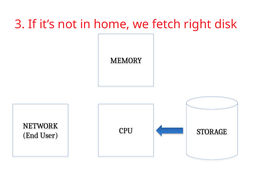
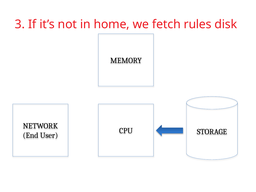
right: right -> rules (198, 24)
